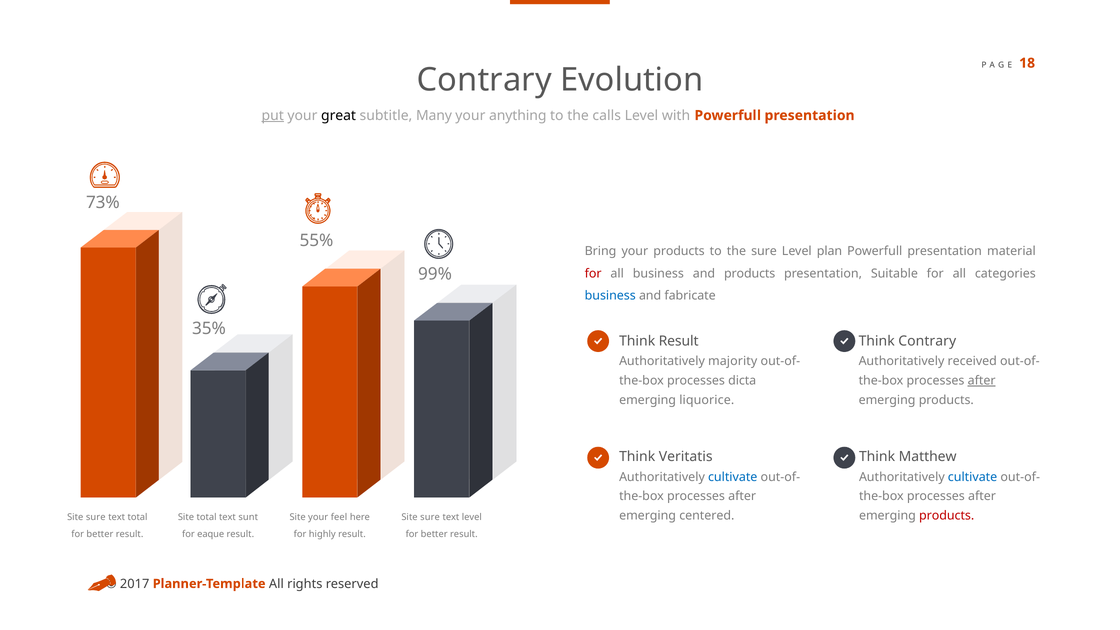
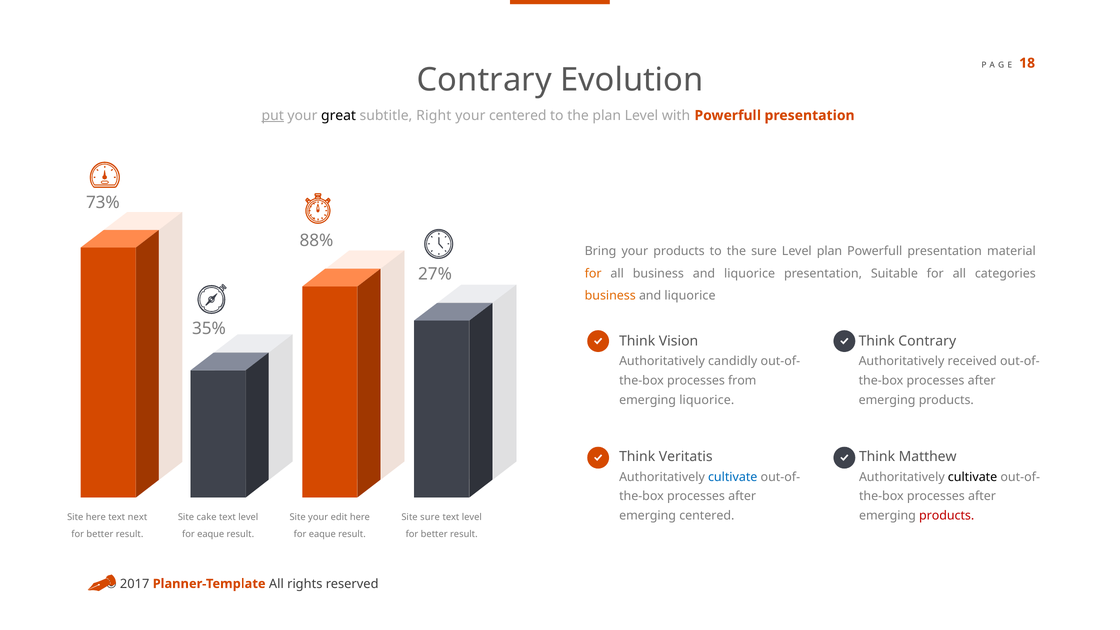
Many: Many -> Right (434, 115)
your anything: anything -> centered (518, 115)
the calls: calls -> plan (607, 115)
55%: 55% -> 88% (316, 241)
99%: 99% -> 27% (435, 274)
for colour: red -> orange (593, 273)
all business and products: products -> liquorice (750, 273)
business colour: blue -> orange (610, 296)
fabricate: fabricate -> liquorice (690, 296)
Think Result: Result -> Vision (679, 341)
majority: majority -> candidly (733, 361)
dicta: dicta -> from (742, 381)
after underline: present -> none (982, 381)
cultivate colour: blue -> black (973, 477)
sure: sure -> here (96, 517)
text total: total -> next (137, 517)
Site total: total -> cake (207, 517)
sunt: sunt -> level (248, 517)
feel: feel -> edit (339, 517)
highly: highly -> eaque (322, 534)
